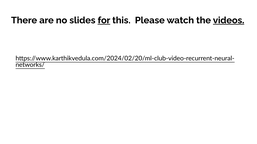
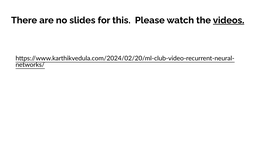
for underline: present -> none (104, 20)
